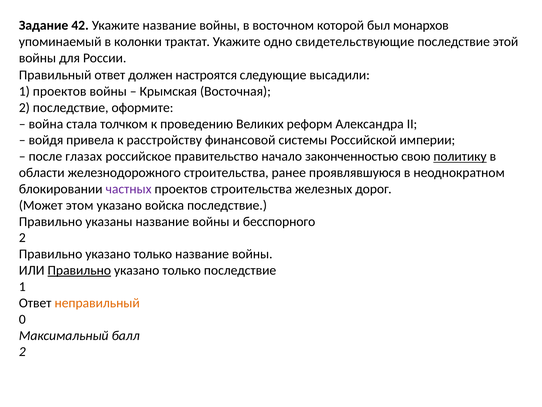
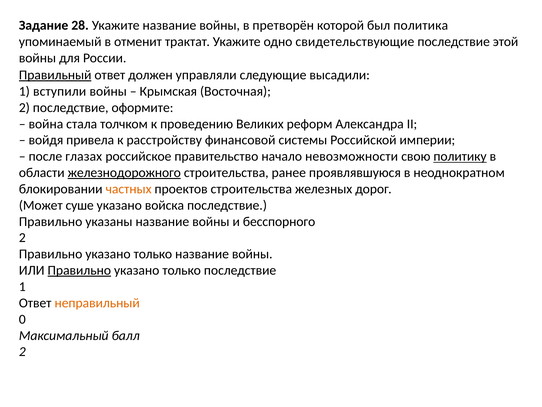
42: 42 -> 28 (80, 25)
восточном: восточном -> претворён (283, 25)
монархов: монархов -> политика (421, 25)
колонки: колонки -> отменит (138, 42)
Правильный underline: none -> present (55, 75)
настроятся: настроятся -> управляли (206, 75)
1 проектов: проектов -> вступили (60, 91)
законченностью: законченностью -> невозможности (352, 156)
железнодорожного underline: none -> present (124, 173)
частных colour: purple -> orange (129, 189)
этом: этом -> суше (80, 205)
